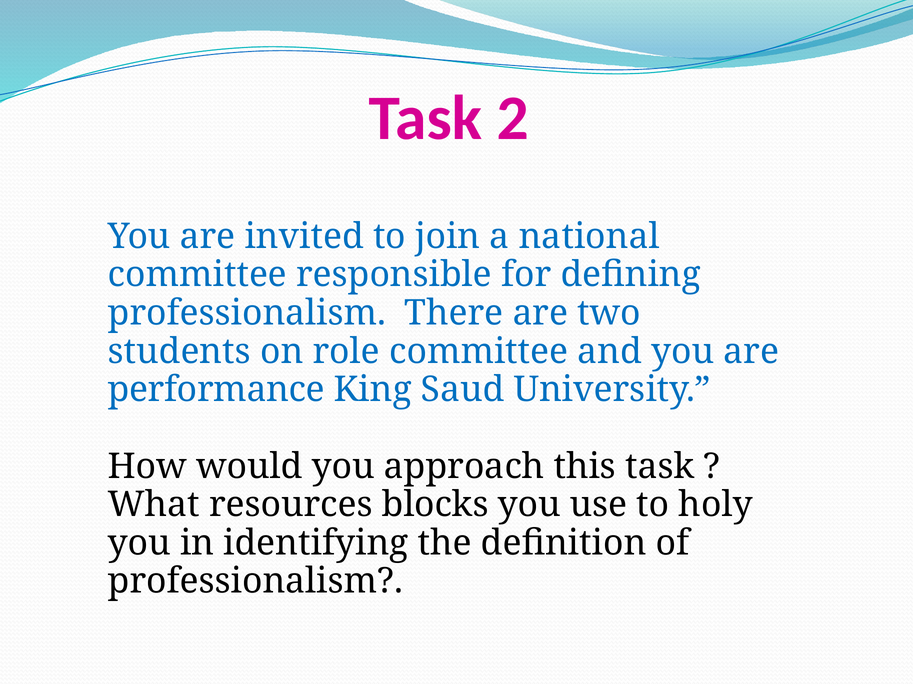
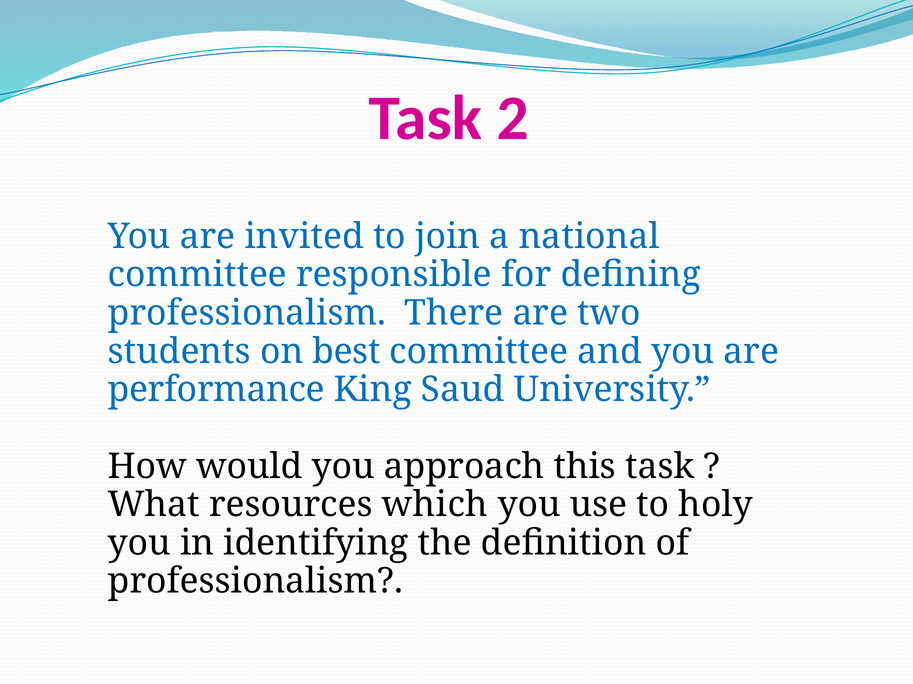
role: role -> best (347, 352)
blocks: blocks -> which (435, 505)
